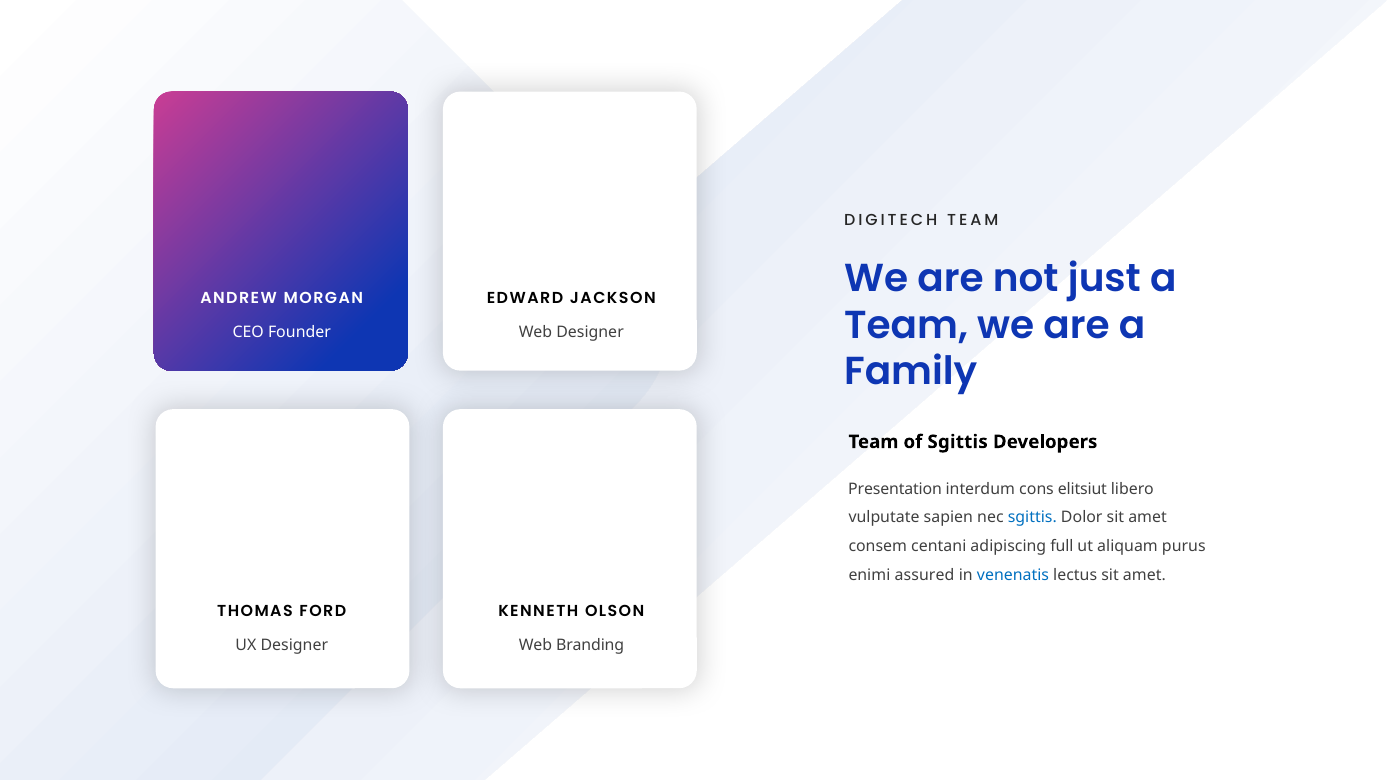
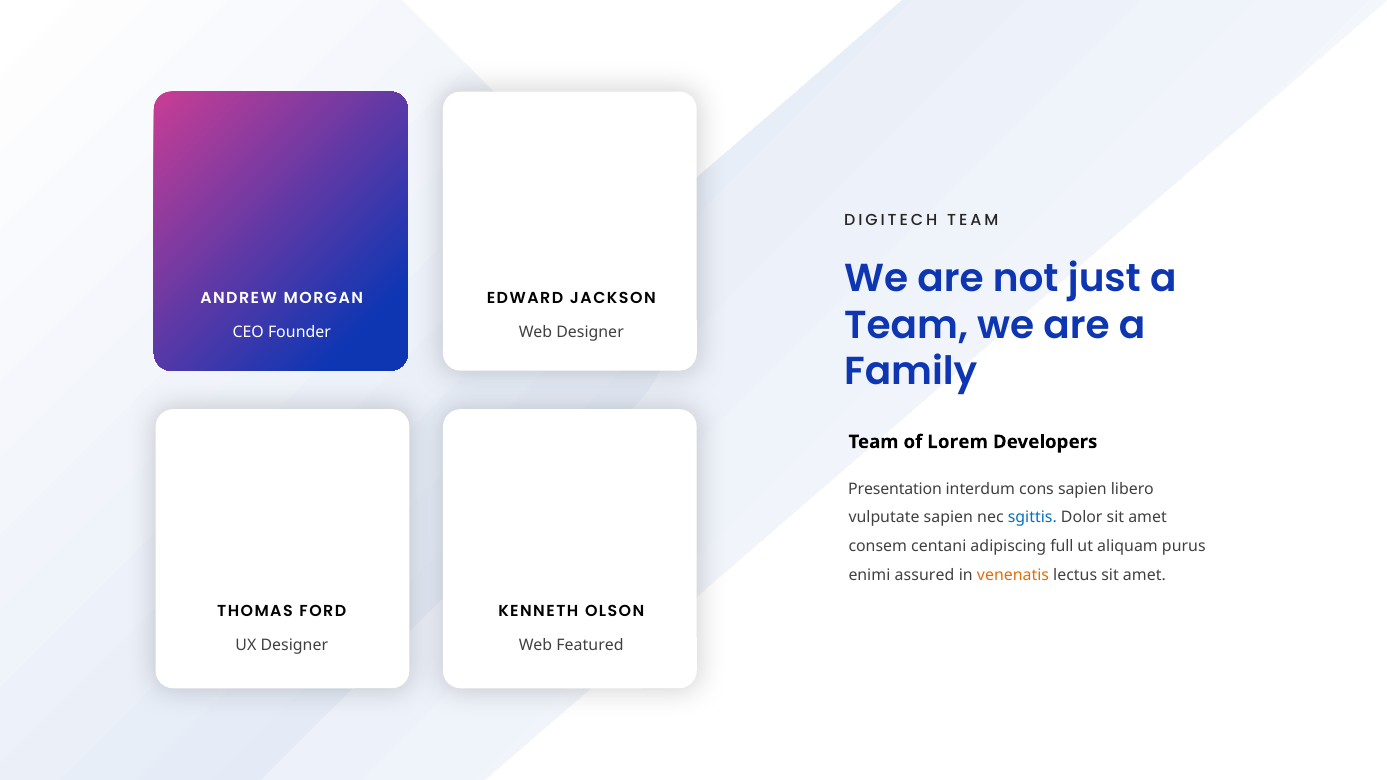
of Sgittis: Sgittis -> Lorem (958, 442)
cons elitsiut: elitsiut -> sapien (1082, 489)
venenatis colour: blue -> orange (1013, 575)
Branding: Branding -> Featured (590, 646)
